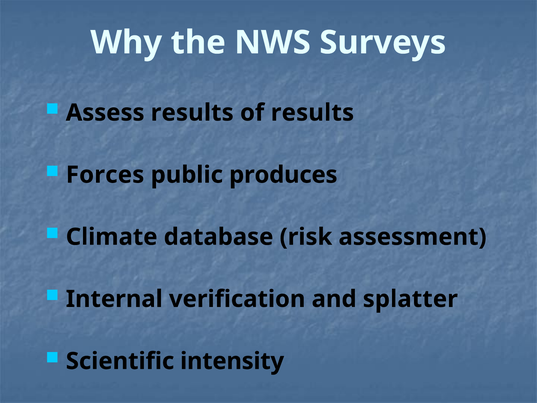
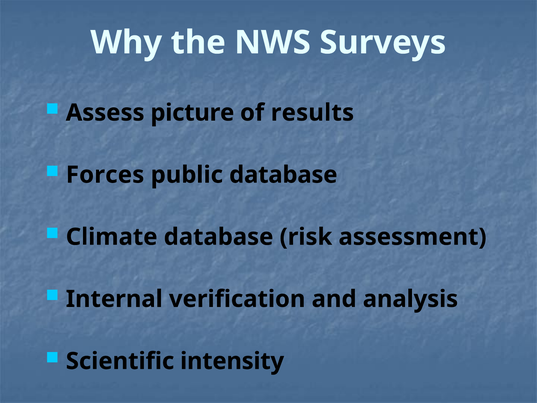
Assess results: results -> picture (192, 113)
public produces: produces -> database (283, 175)
splatter: splatter -> analysis (410, 299)
